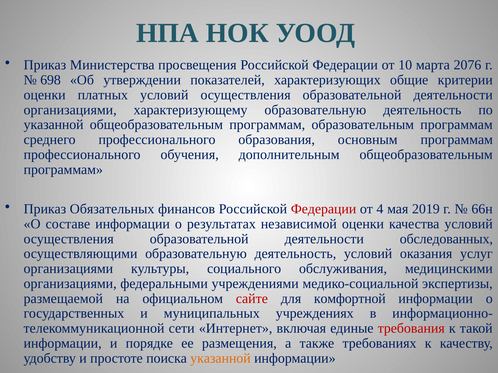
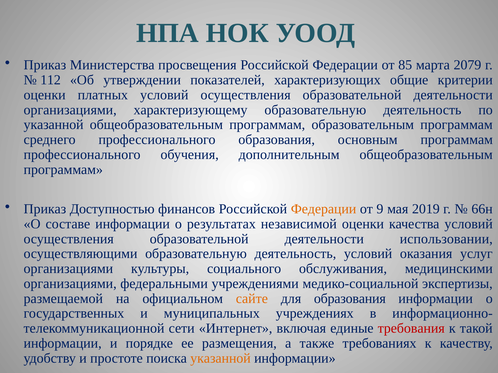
10: 10 -> 85 (405, 65)
2076: 2076 -> 2079 (467, 65)
698: 698 -> 112 (51, 80)
Обязательных: Обязательных -> Доступностью (112, 209)
Федерации colour: red -> orange (324, 209)
4: 4 -> 9 (380, 209)
обследованных: обследованных -> использовании (446, 239)
сайте colour: red -> orange (252, 299)
для комфортной: комфортной -> образования (350, 299)
